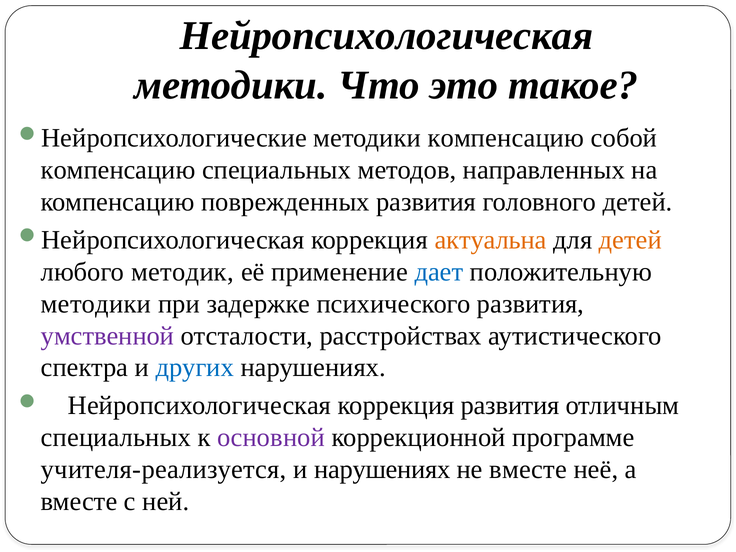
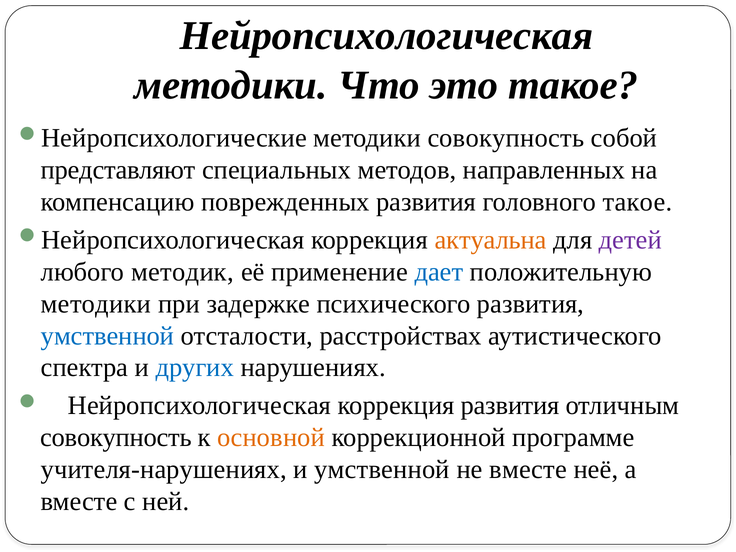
методики компенсацию: компенсацию -> совокупность (506, 138)
компенсацию: компенсацию -> представляют (118, 170)
головного детей: детей -> такое (638, 202)
детей colour: orange -> purple (630, 240)
умственной colour: purple -> blue (108, 336)
специальных: специальных -> совокупность (116, 438)
основной colour: purple -> orange (271, 438)
учителя-реализуется: учителя-реализуется -> учителя-нарушениях (164, 470)
и нарушениях: нарушениях -> умственной (382, 470)
